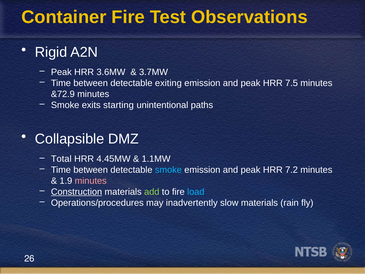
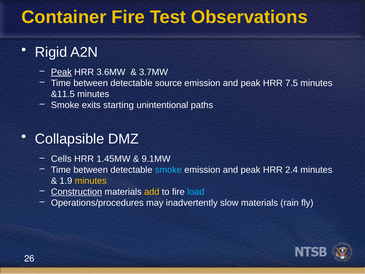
Peak underline: none -> present (61, 72)
exiting: exiting -> source (168, 83)
&72.9: &72.9 -> &11.5 (63, 94)
Total: Total -> Cells (61, 159)
4.45MW: 4.45MW -> 1.45MW (114, 159)
1.1MW: 1.1MW -> 9.1MW (156, 159)
7.2: 7.2 -> 2.4 (292, 170)
minutes colour: pink -> yellow (91, 181)
add colour: light green -> yellow (152, 192)
